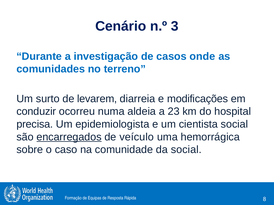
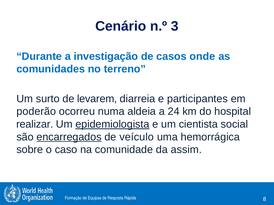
modificações: modificações -> participantes (197, 99)
conduzir: conduzir -> poderão (36, 112)
23: 23 -> 24 (174, 112)
precisa: precisa -> realizar (35, 125)
epidemiologista underline: none -> present (112, 125)
da social: social -> assim (186, 150)
